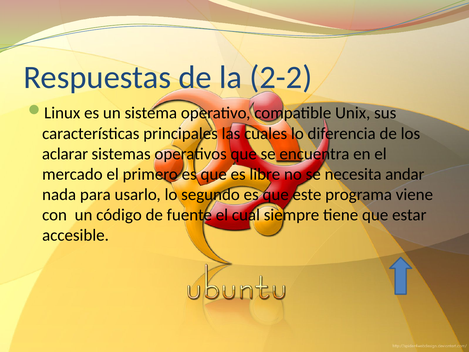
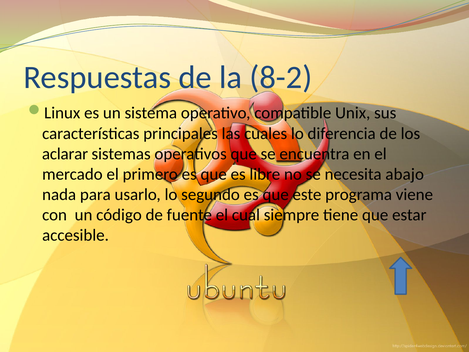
2-2: 2-2 -> 8-2 (281, 77)
andar: andar -> abajo (405, 174)
